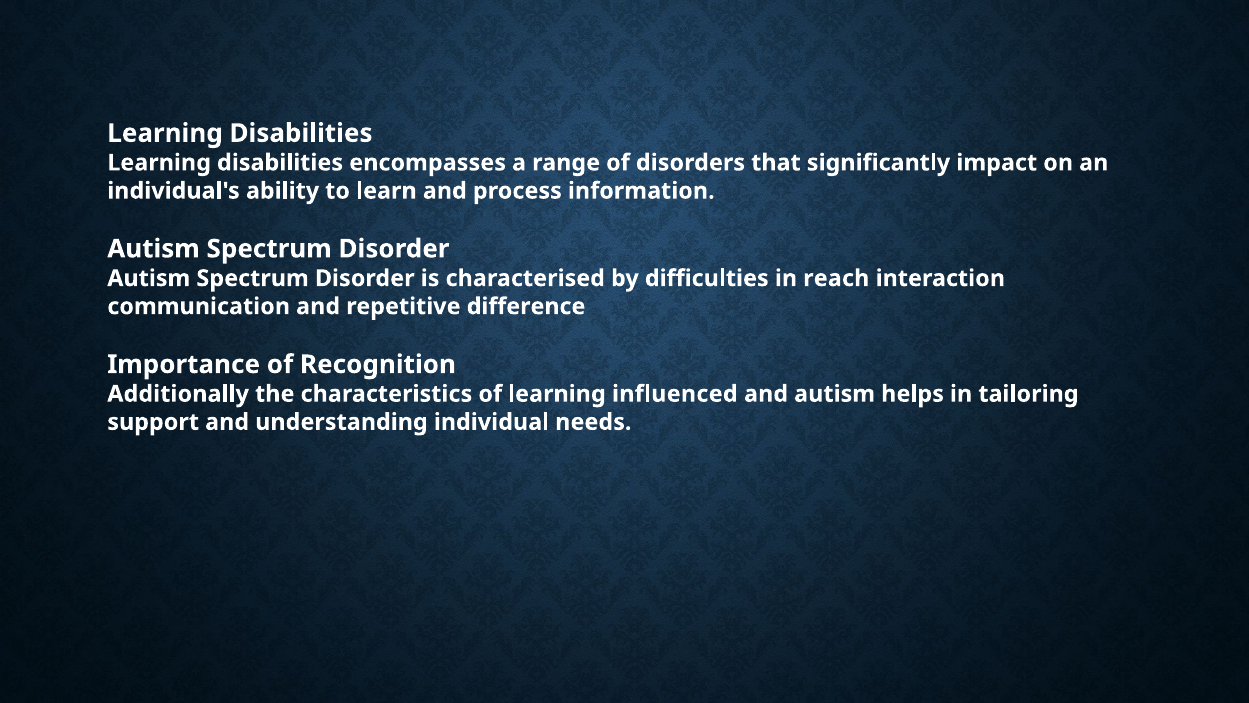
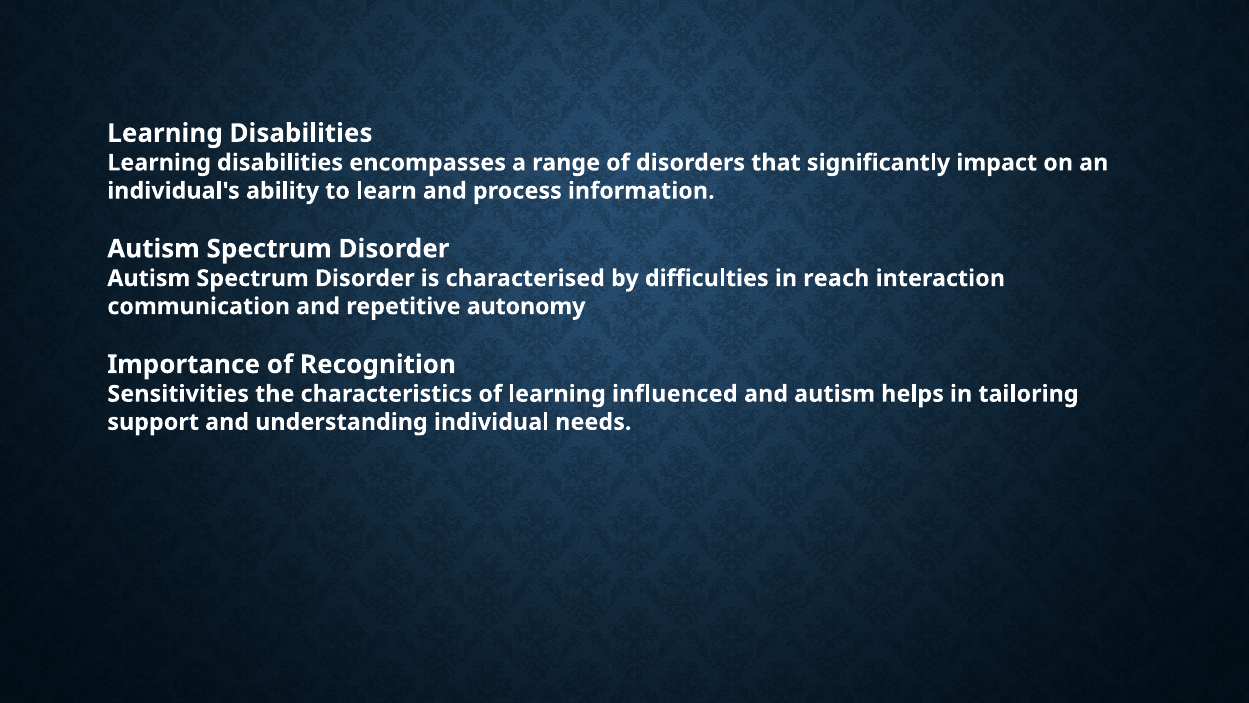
difference: difference -> autonomy (526, 306)
Additionally: Additionally -> Sensitivities (178, 394)
